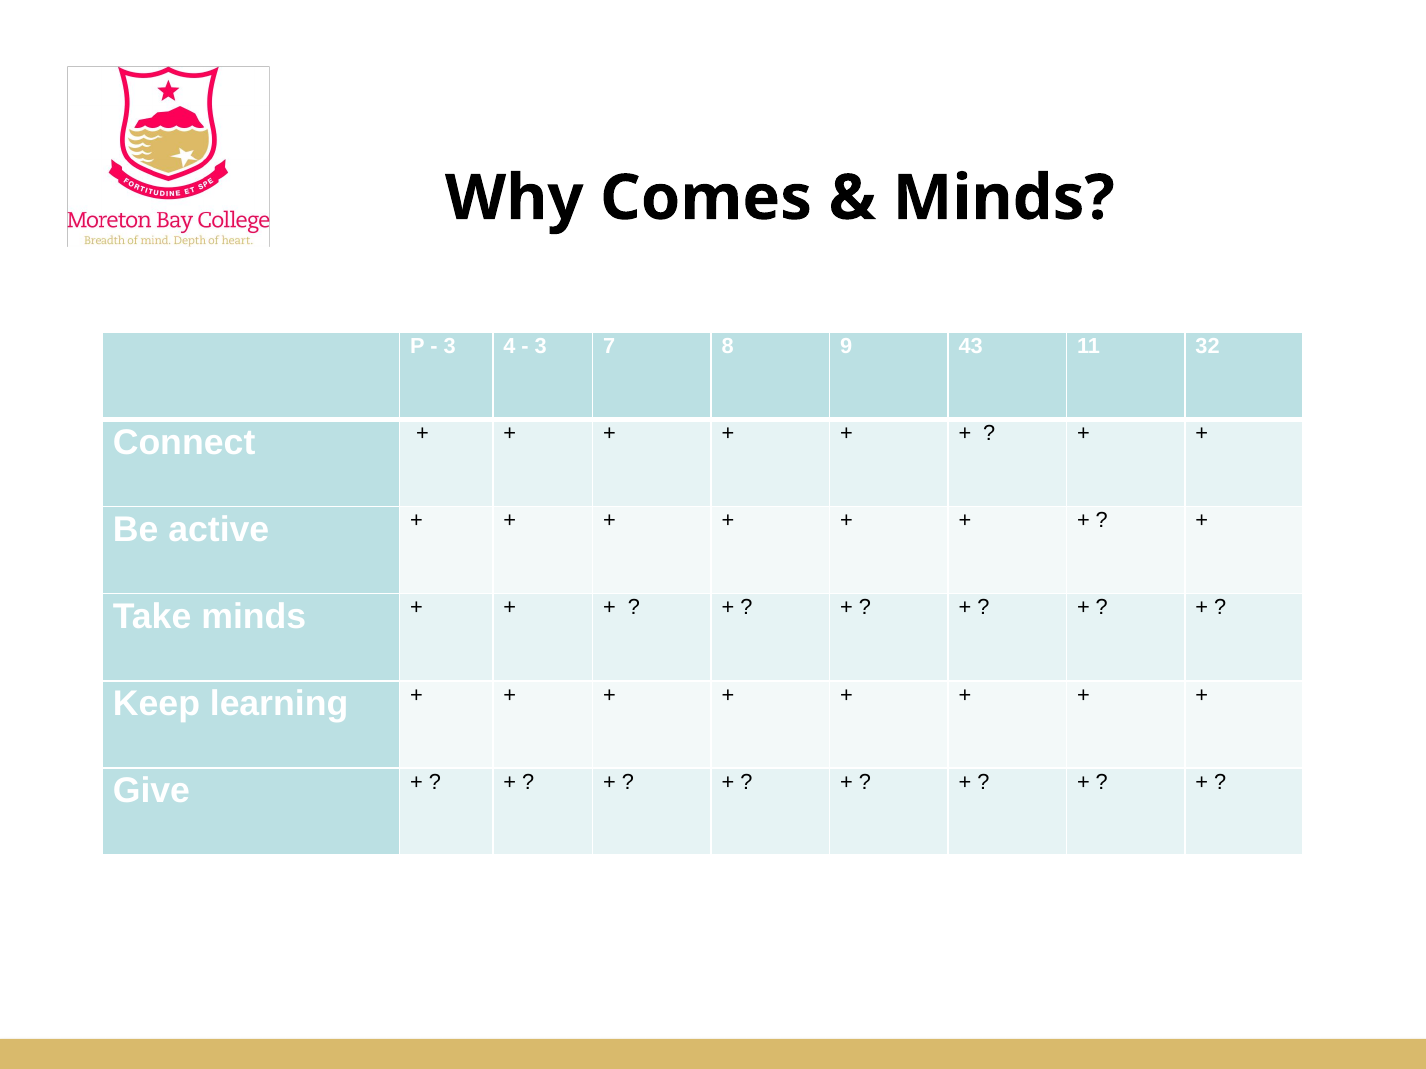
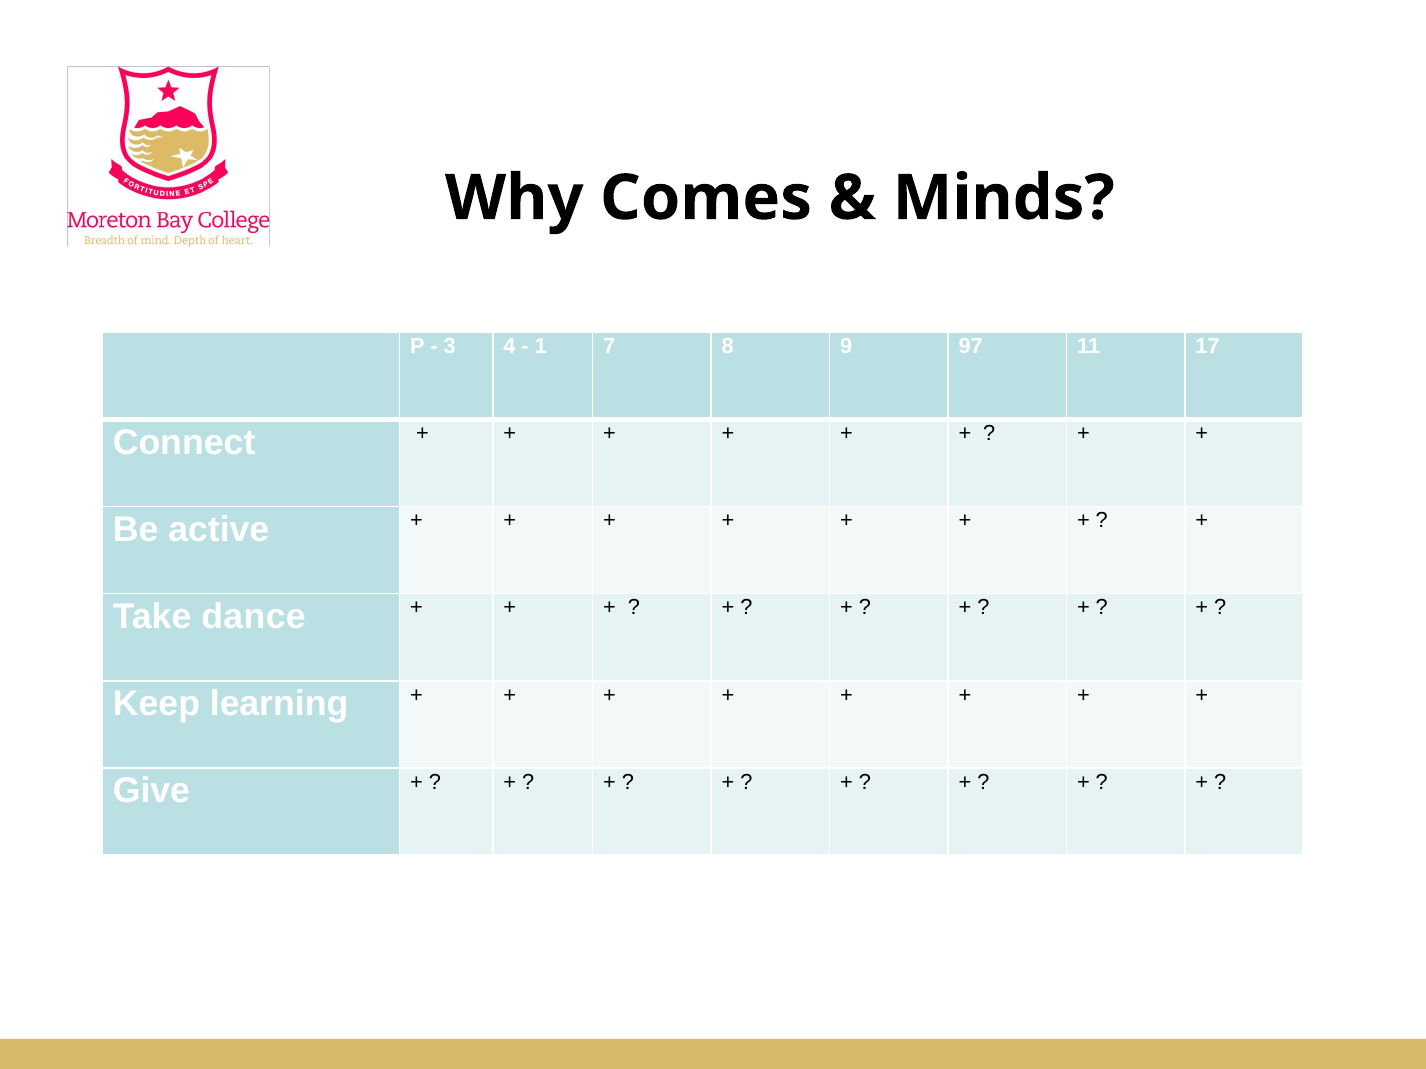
3: 3 -> 1 (541, 346)
43: 43 -> 97 (971, 346)
32: 32 -> 17 (1208, 346)
Take minds: minds -> dance (254, 617)
